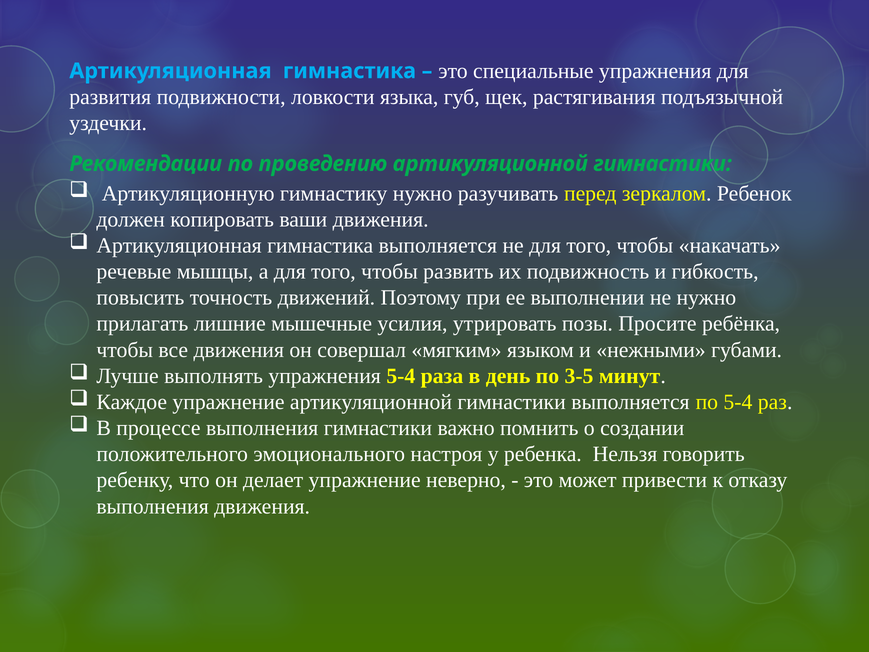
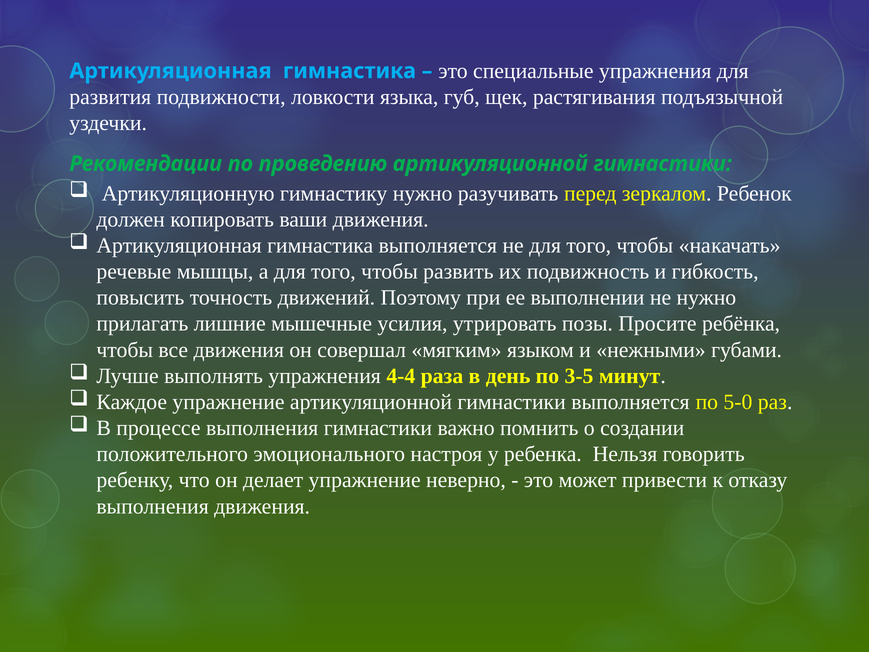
упражнения 5-4: 5-4 -> 4-4 (401, 376)
по 5-4: 5-4 -> 5-0 (738, 402)
